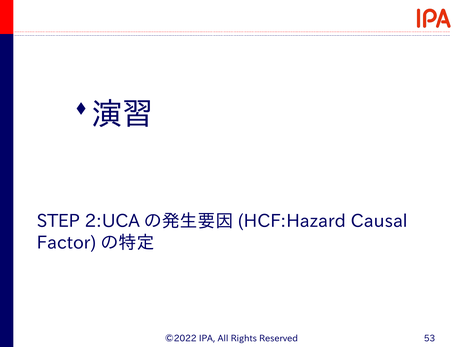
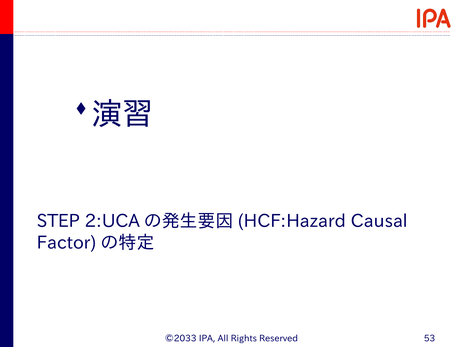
©2022: ©2022 -> ©2033 (181, 339)
